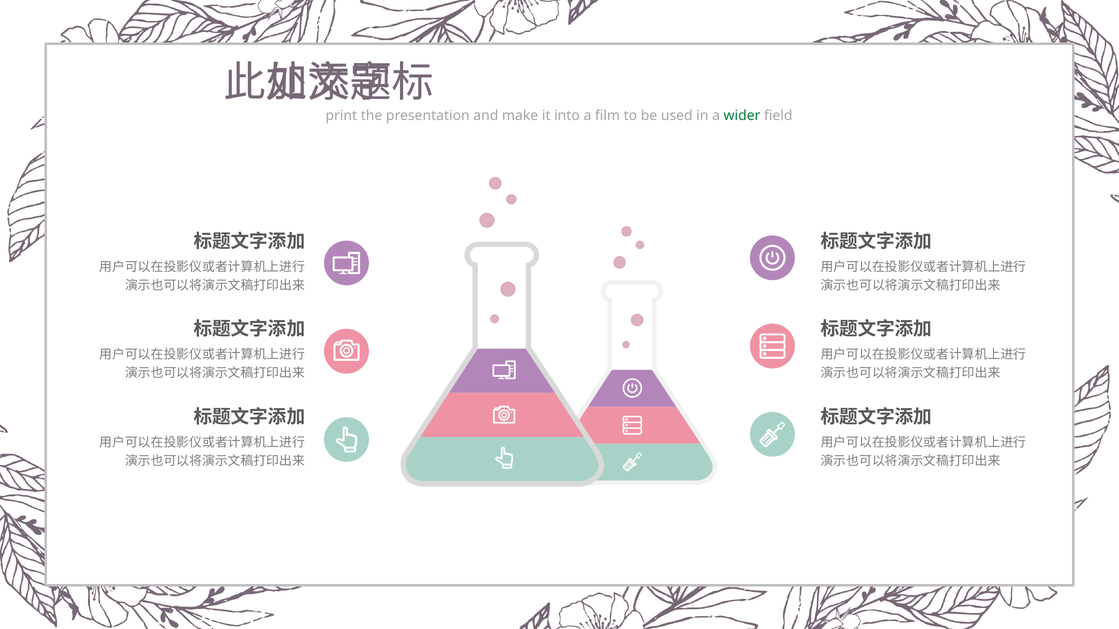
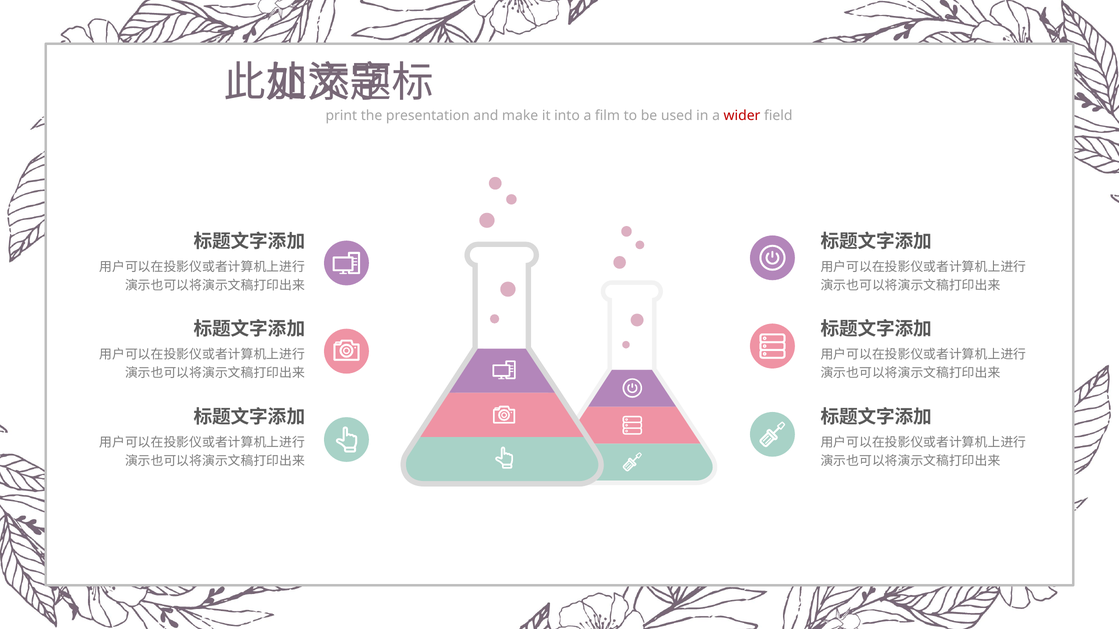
wider colour: green -> red (742, 116)
